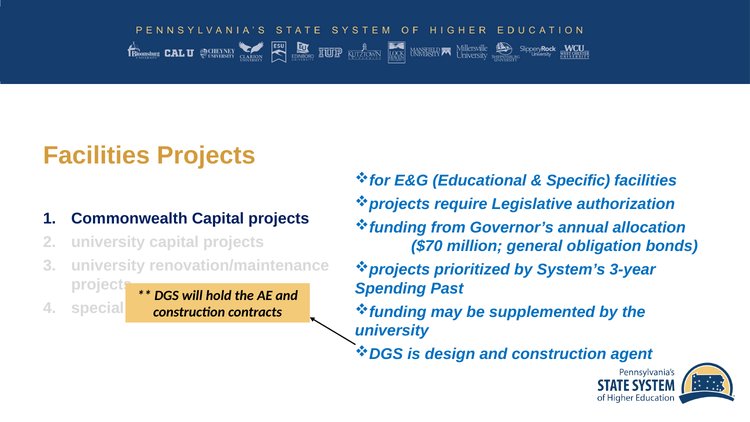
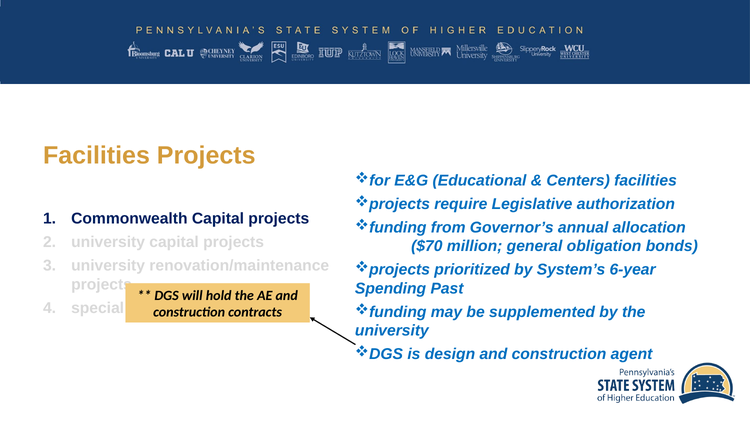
Specific: Specific -> Centers (578, 180)
3-year: 3-year -> 6-year (633, 270)
